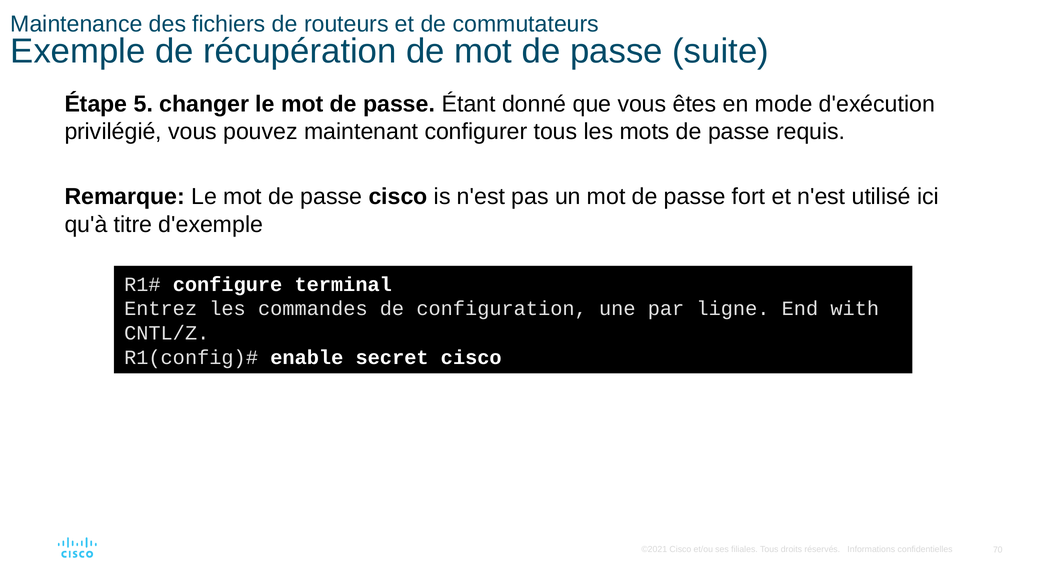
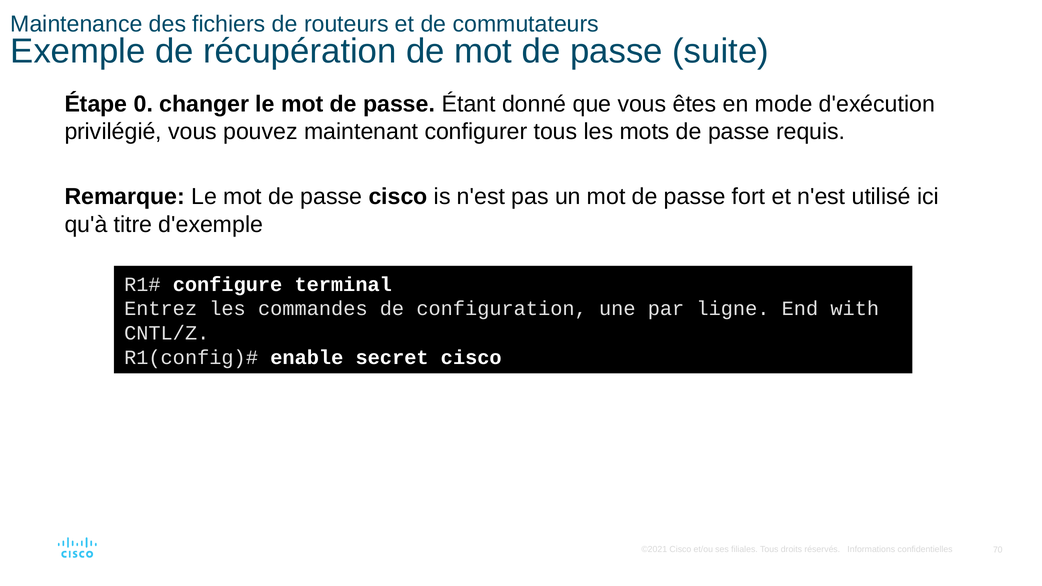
5: 5 -> 0 (143, 104)
